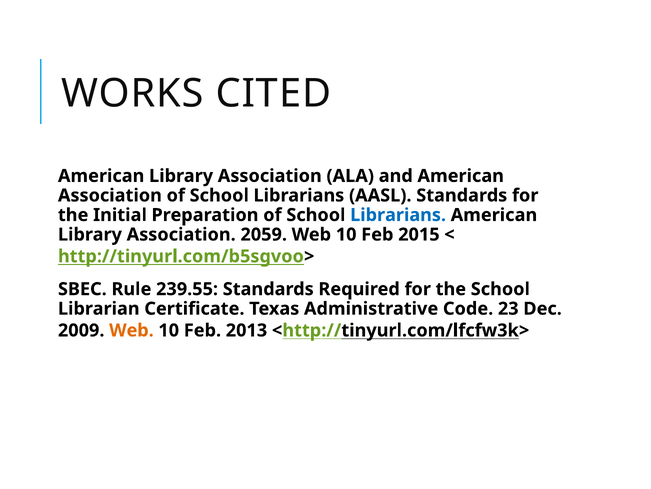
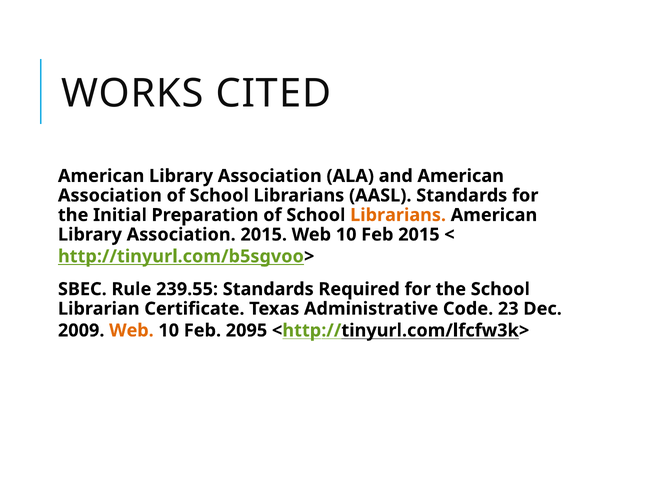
Librarians colour: blue -> orange (398, 215)
Association 2059: 2059 -> 2015 (264, 234)
2013: 2013 -> 2095 (246, 330)
